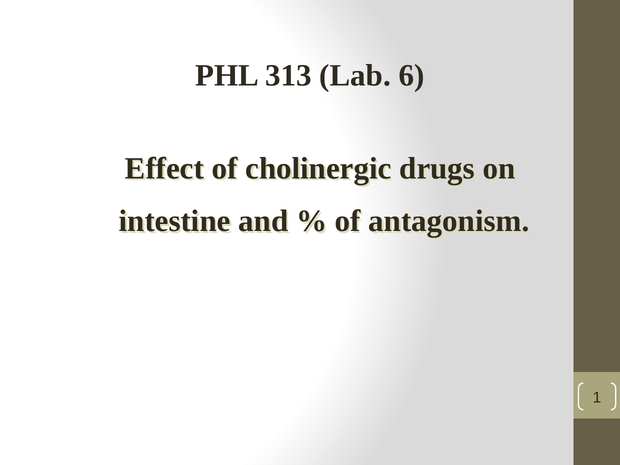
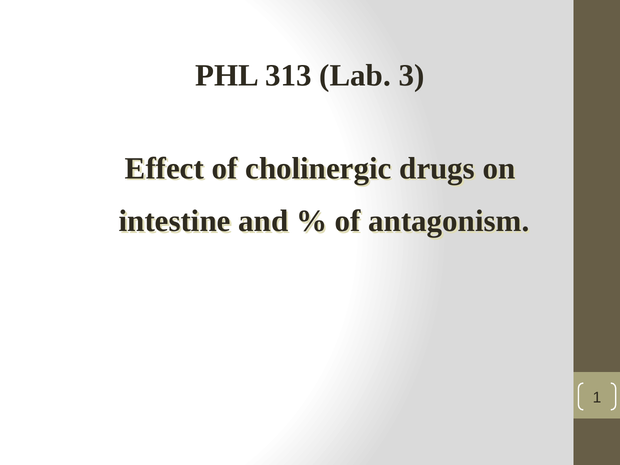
6: 6 -> 3 (412, 75)
